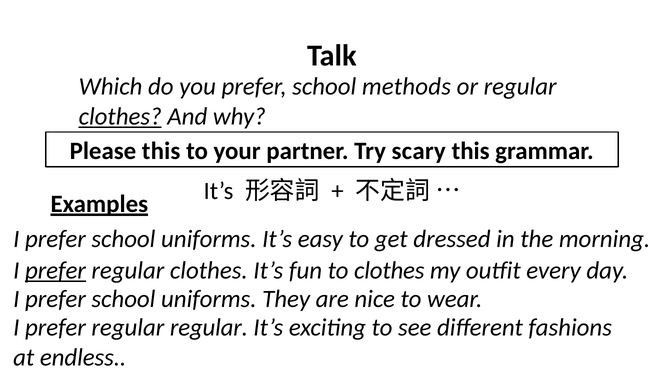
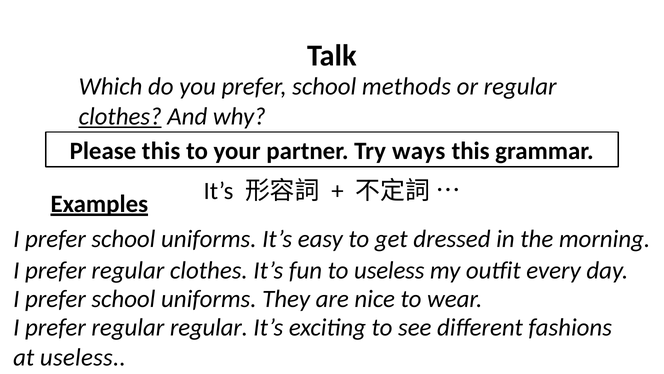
scary: scary -> ways (419, 151)
prefer underline: present -> none (55, 270)
to clothes: clothes -> useless (389, 270)
at endless: endless -> useless (83, 357)
